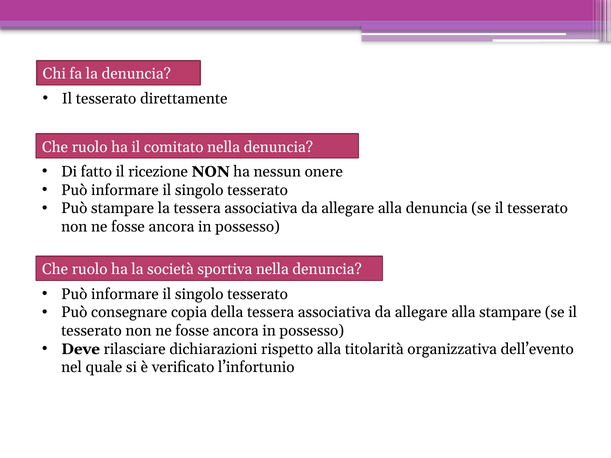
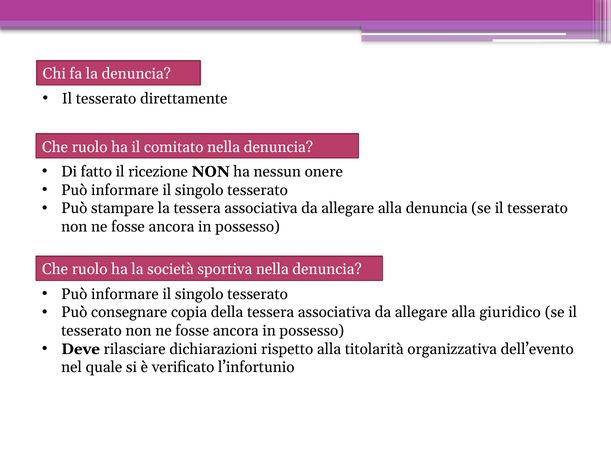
alla stampare: stampare -> giuridico (510, 313)
